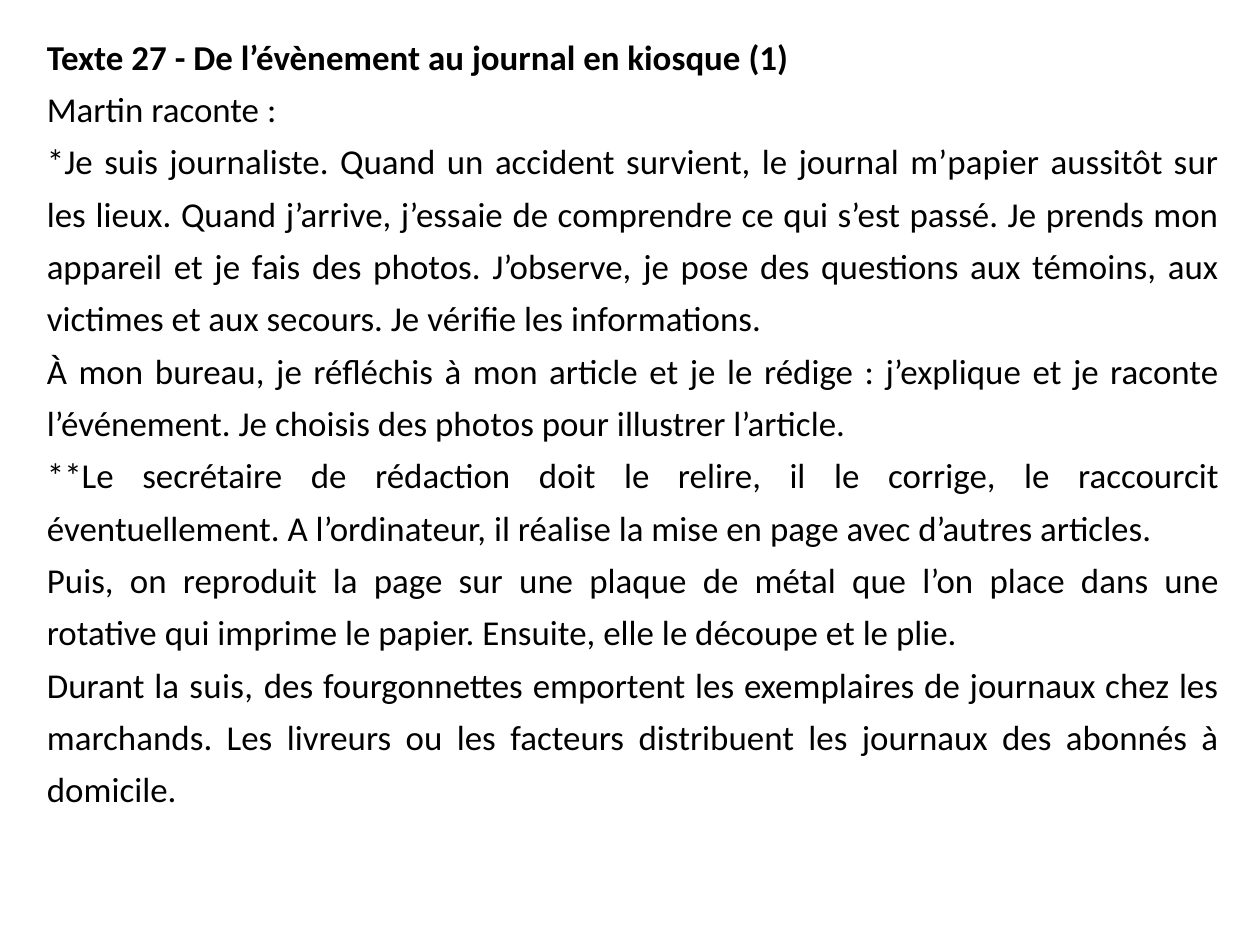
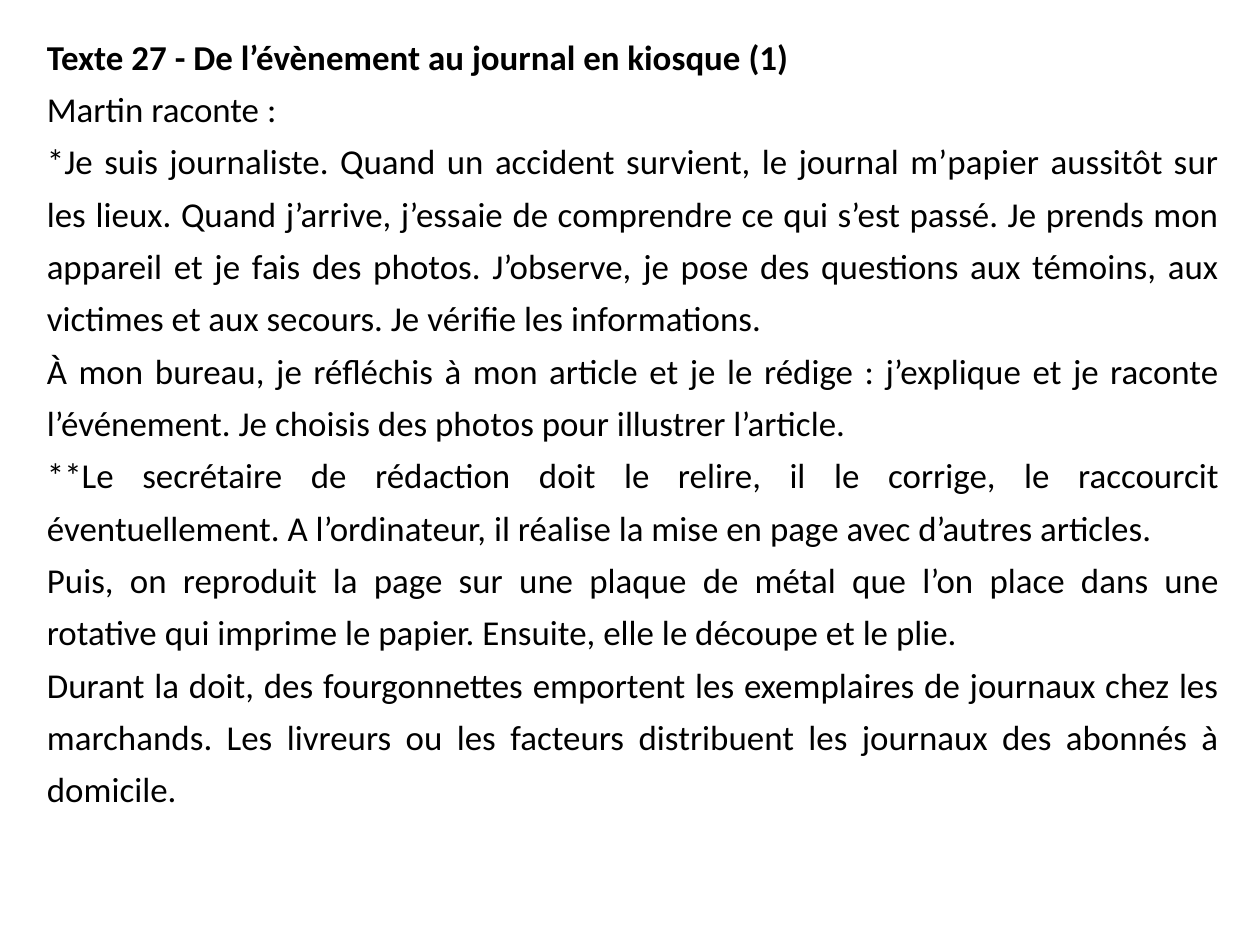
la suis: suis -> doit (221, 687)
